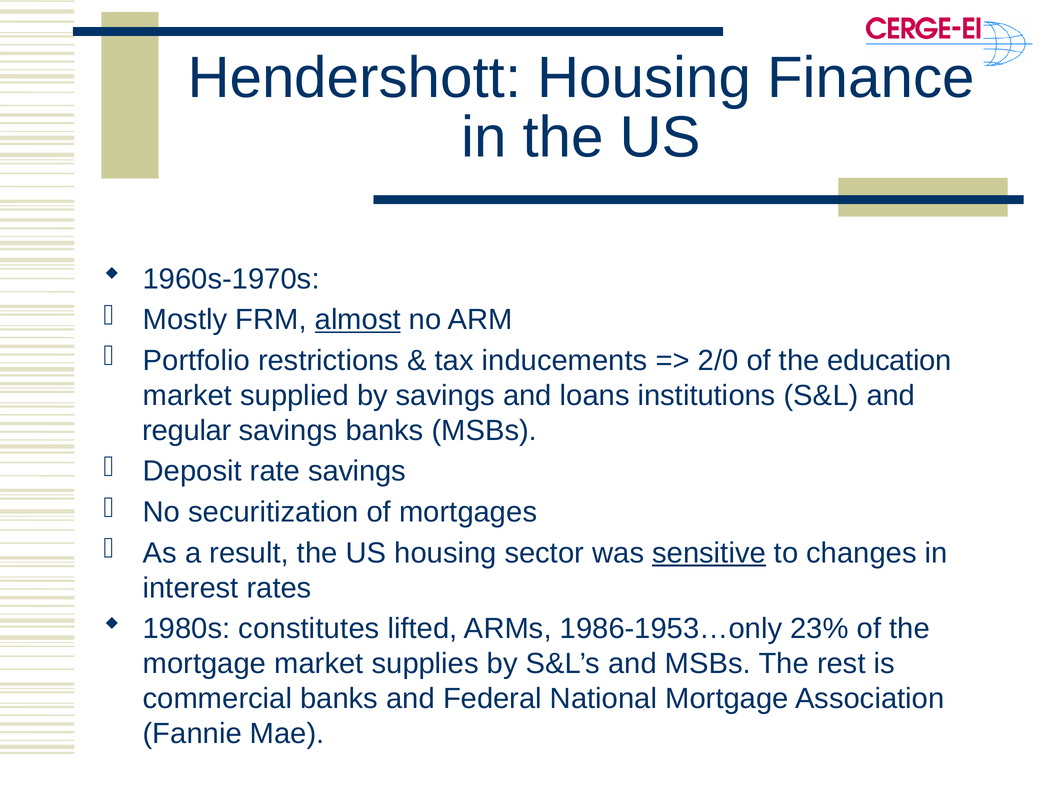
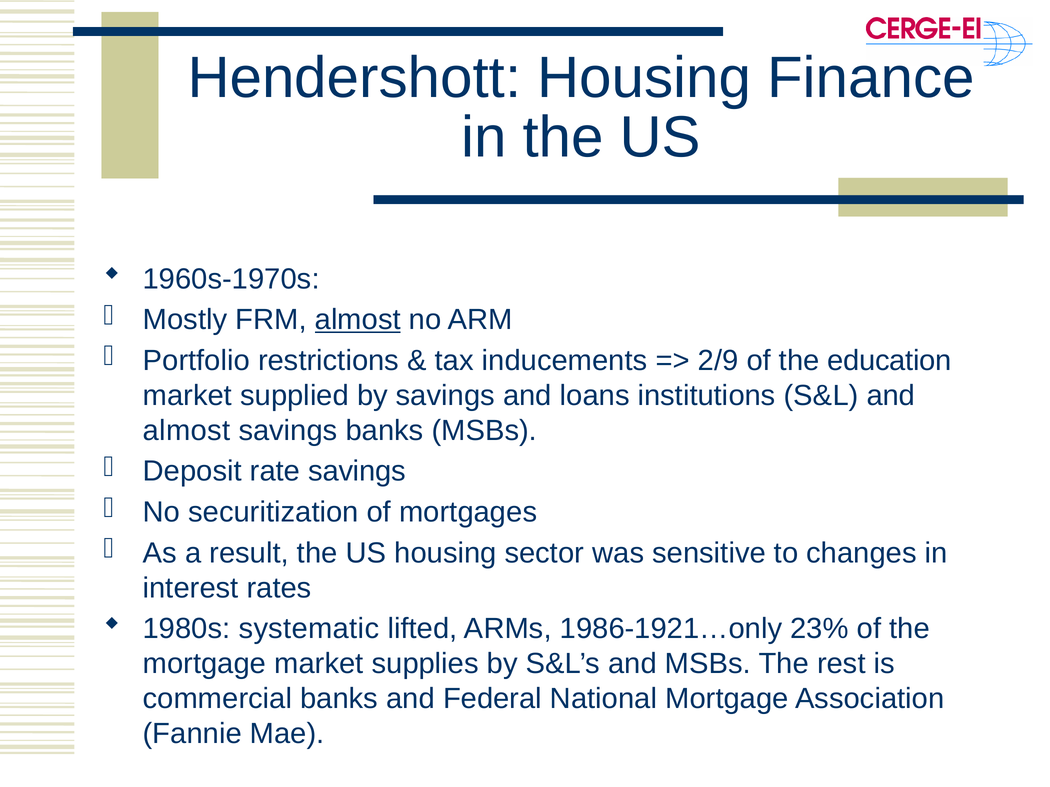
2/0: 2/0 -> 2/9 (718, 361)
regular: regular -> almost (187, 431)
sensitive underline: present -> none (709, 553)
constitutes: constitutes -> systematic (309, 629)
1986-1953…only: 1986-1953…only -> 1986-1921…only (671, 629)
